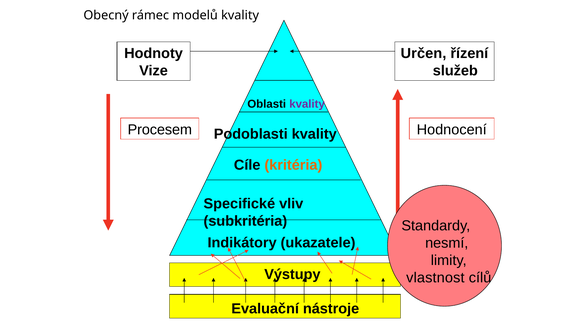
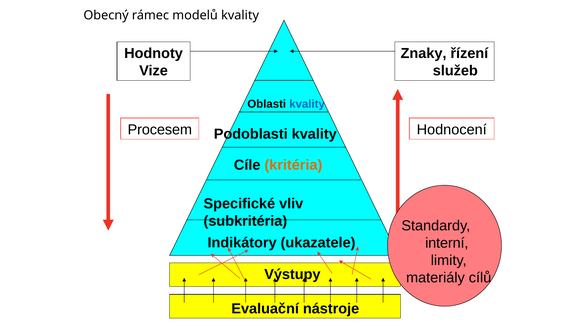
Určen: Určen -> Znaky (424, 53)
kvality colour: purple -> blue (307, 104)
nesmí: nesmí -> interní (447, 243)
vlastnost: vlastnost -> materiály (435, 277)
